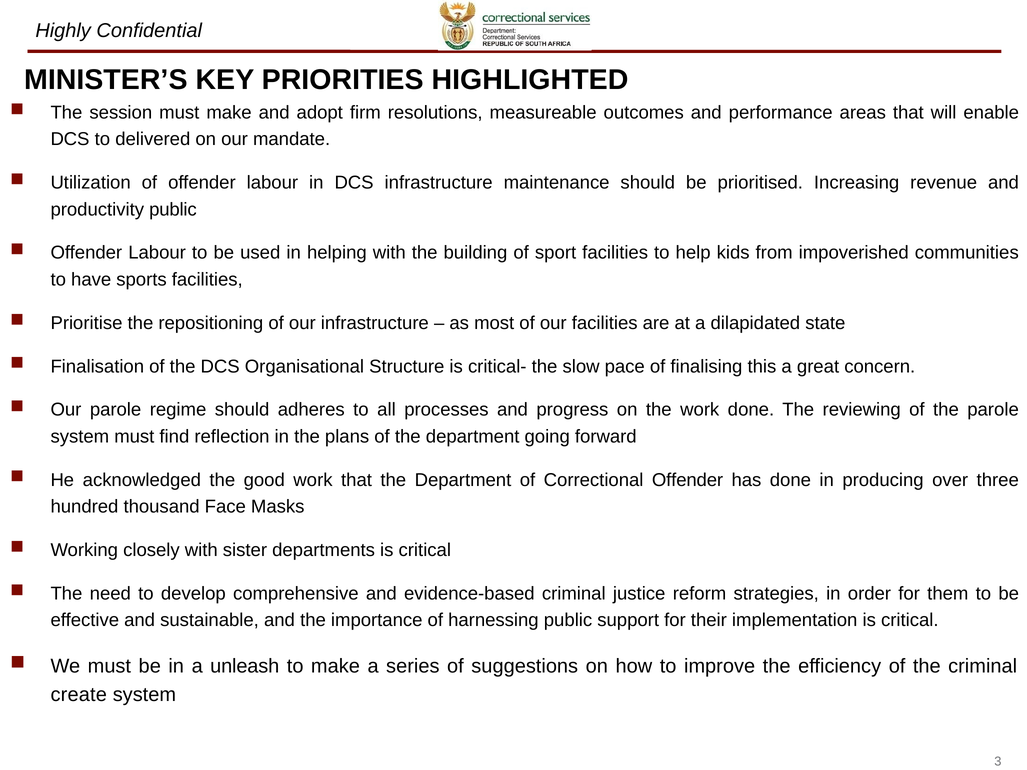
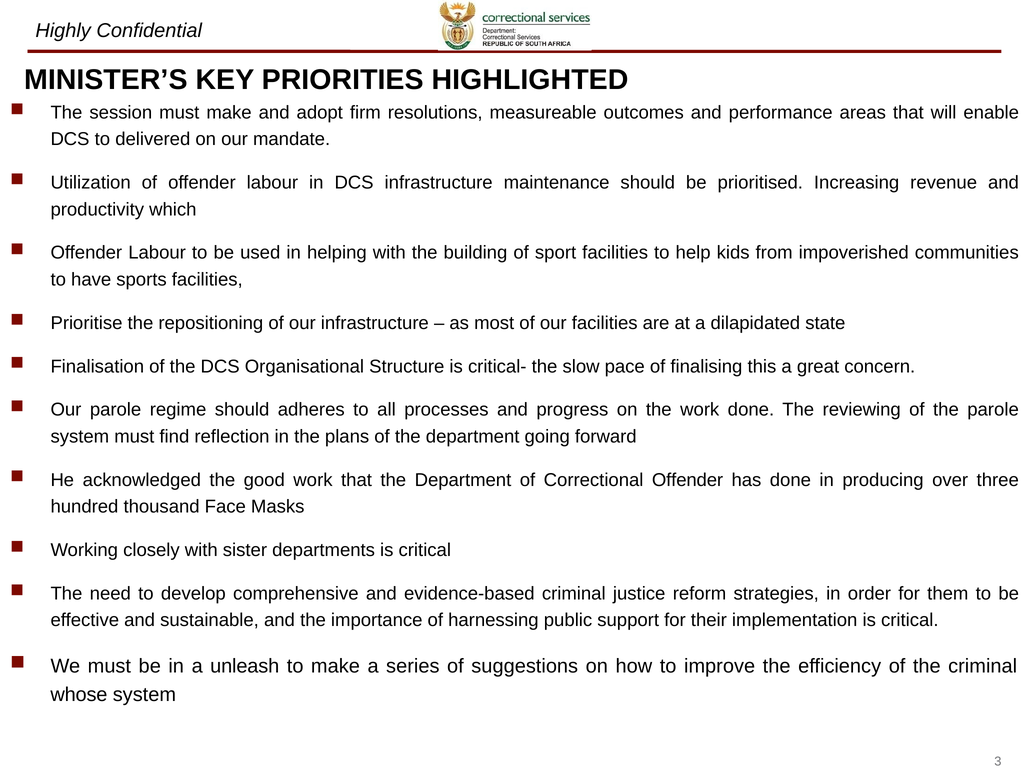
productivity public: public -> which (173, 210)
create: create -> whose (79, 695)
